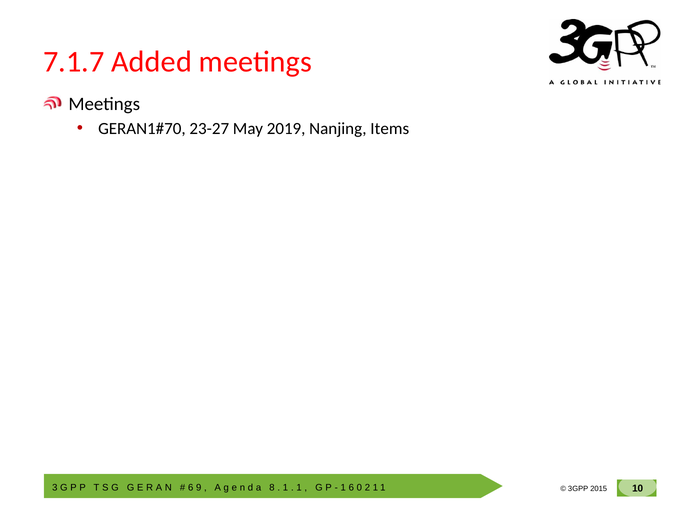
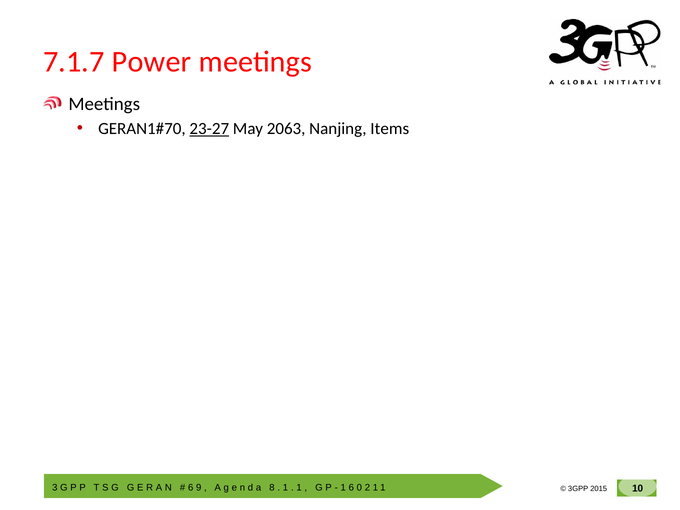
Added: Added -> Power (152, 62)
23-27 underline: none -> present (209, 129)
2019: 2019 -> 2063 (286, 129)
